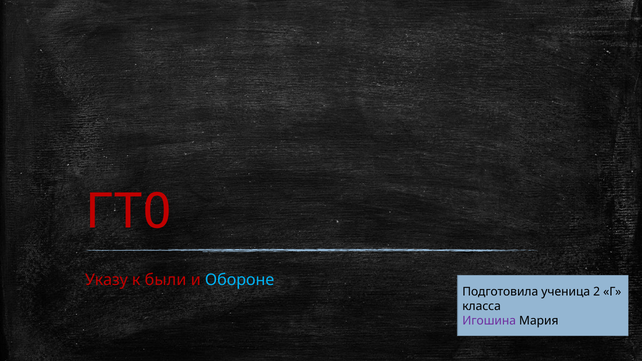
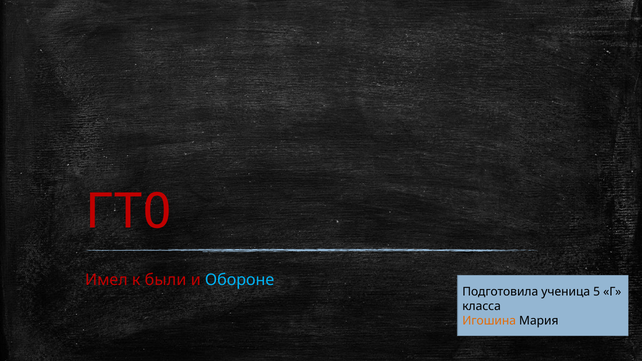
Указу: Указу -> Имел (106, 280)
2: 2 -> 5 (597, 292)
Игошина colour: purple -> orange (489, 321)
